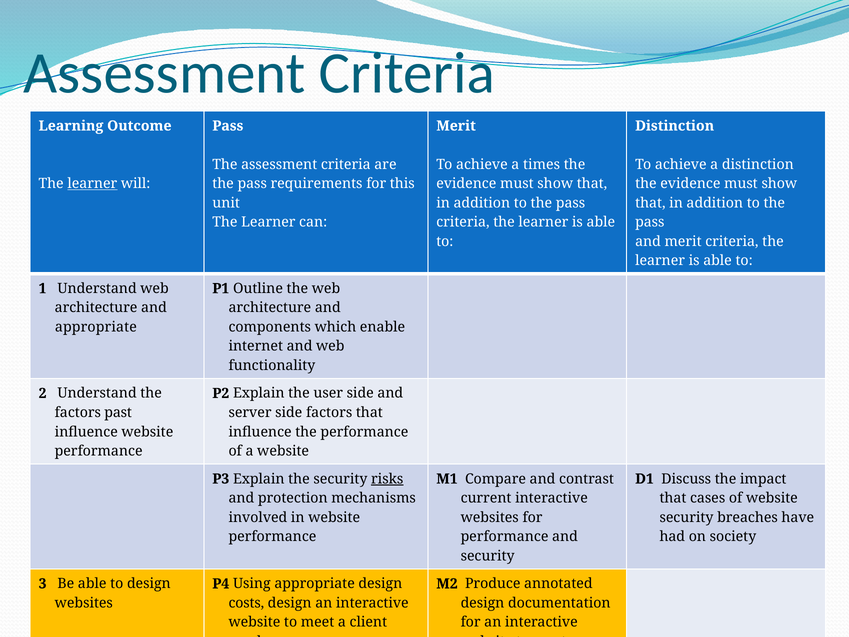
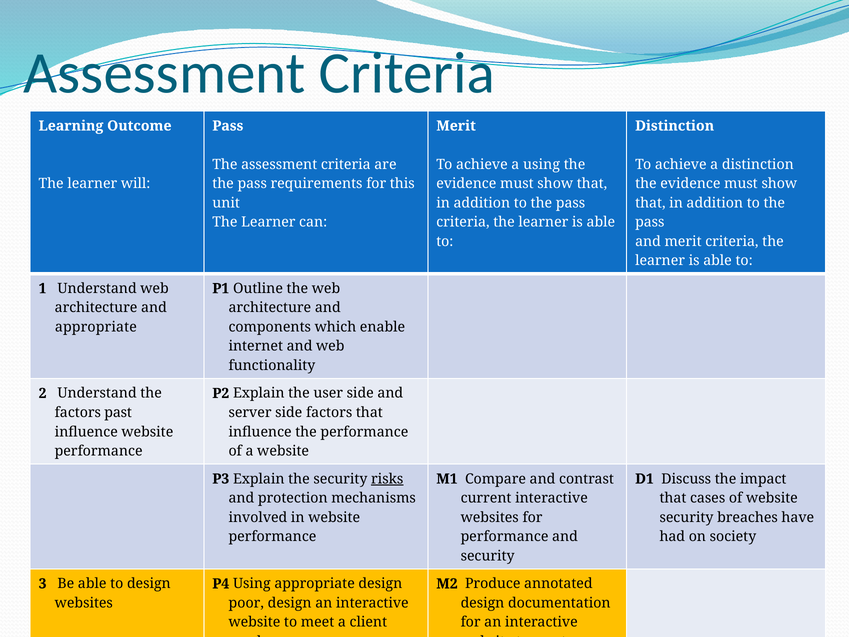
a times: times -> using (542, 164)
learner underline: present -> none (92, 184)
costs: costs -> poor (246, 603)
